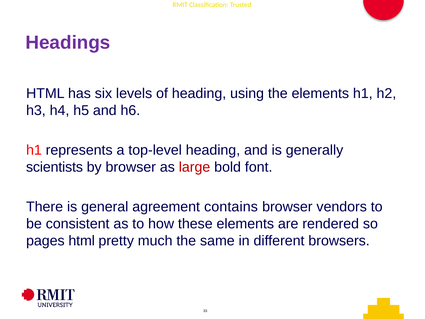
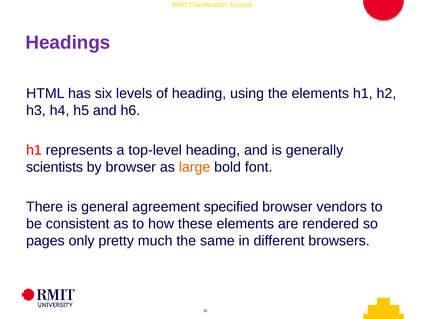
large colour: red -> orange (195, 167)
contains: contains -> specified (231, 207)
pages html: html -> only (82, 241)
